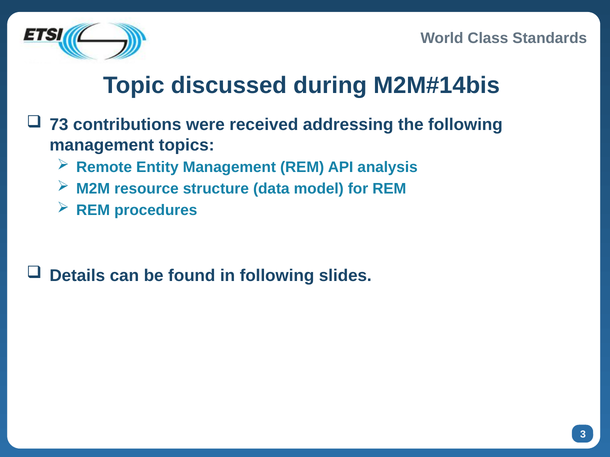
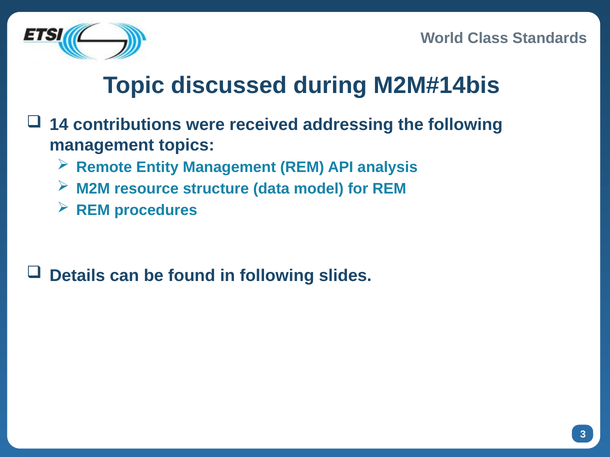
73: 73 -> 14 (59, 125)
